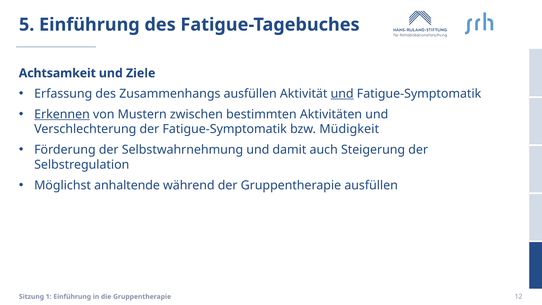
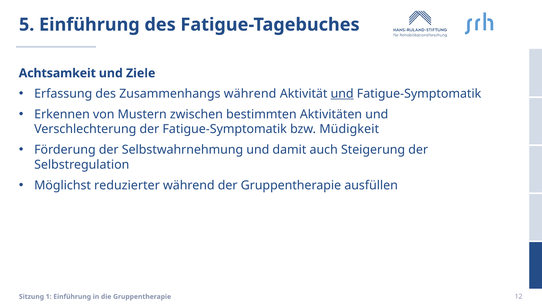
Zusammenhangs ausfüllen: ausfüllen -> während (250, 94)
Erkennen underline: present -> none (62, 114)
anhaltende: anhaltende -> reduzierter (127, 185)
